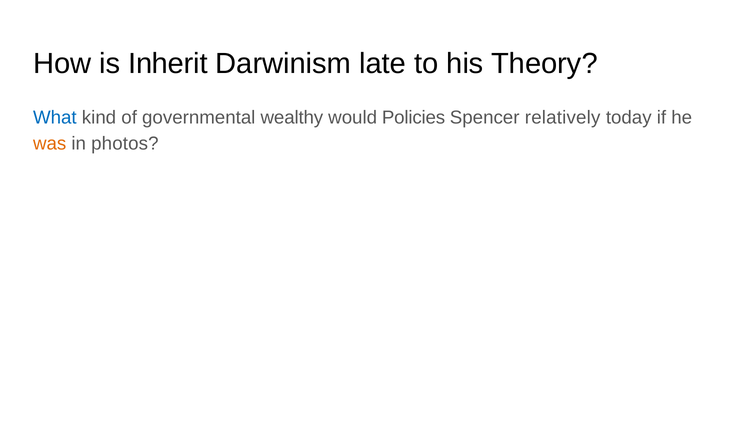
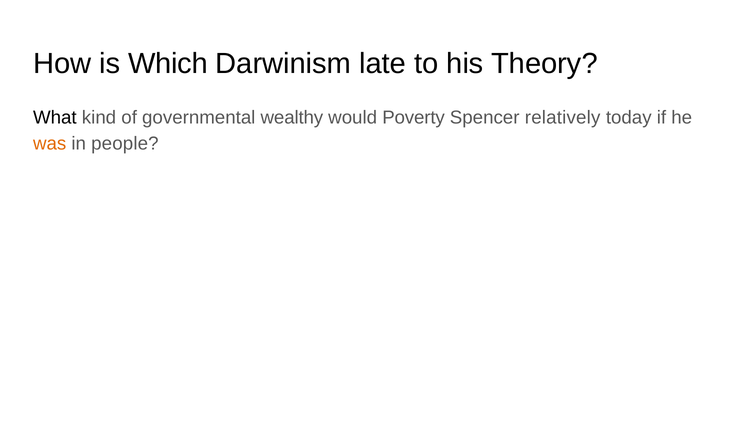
Inherit: Inherit -> Which (168, 63)
What colour: blue -> black (55, 118)
Policies: Policies -> Poverty (414, 118)
photos: photos -> people (125, 144)
